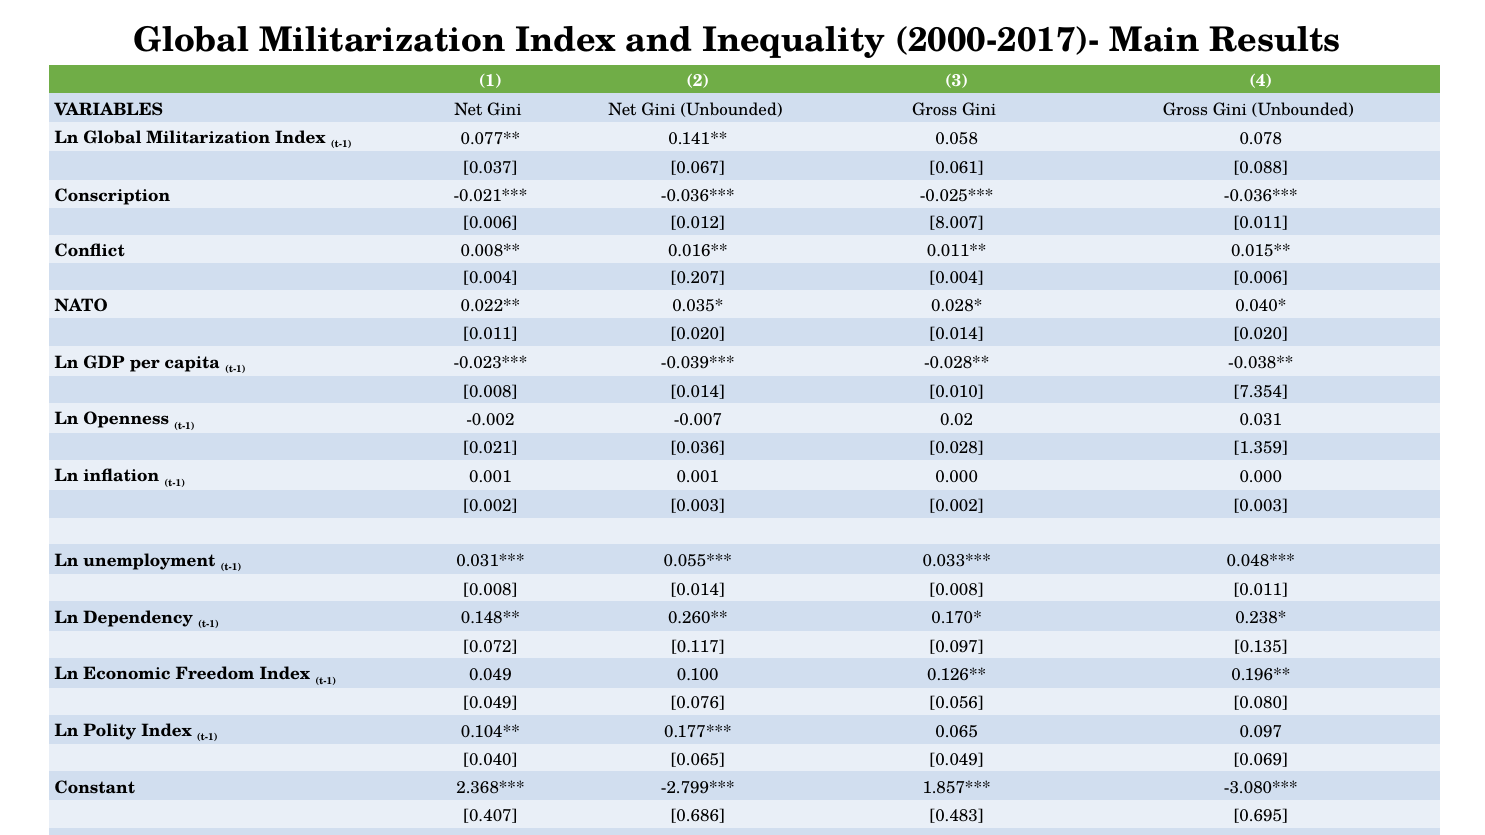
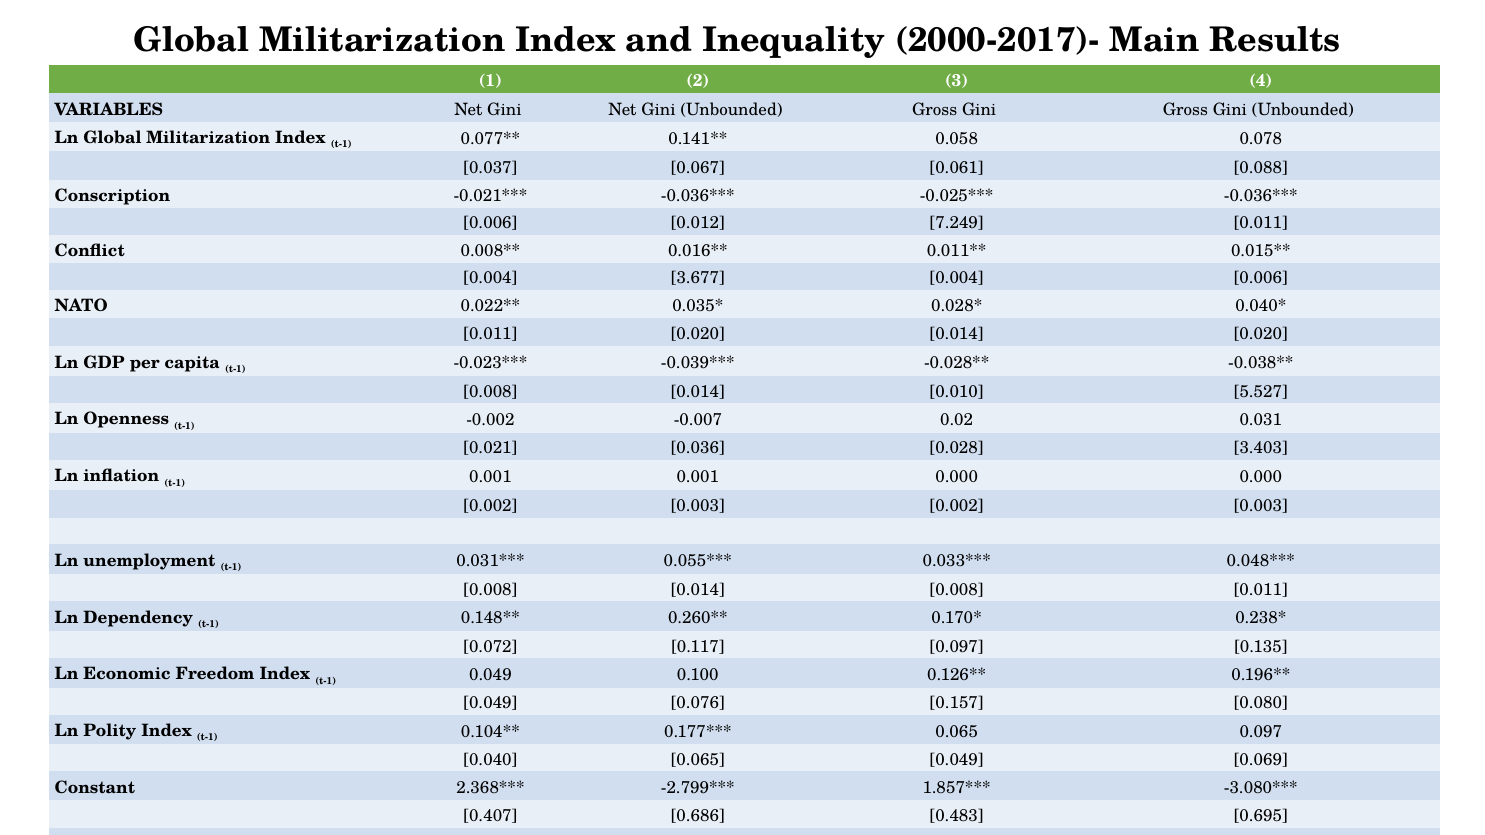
8.007: 8.007 -> 7.249 (957, 223)
0.207: 0.207 -> 3.677 (698, 278)
7.354: 7.354 -> 5.527 (1261, 392)
1.359: 1.359 -> 3.403 (1261, 449)
0.056: 0.056 -> 0.157 (957, 703)
